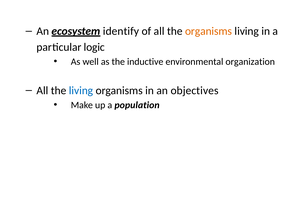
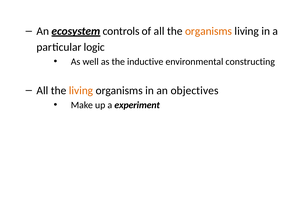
identify: identify -> controls (121, 31)
organization: organization -> constructing (250, 62)
living colour: blue -> orange (81, 90)
population: population -> experiment (137, 105)
